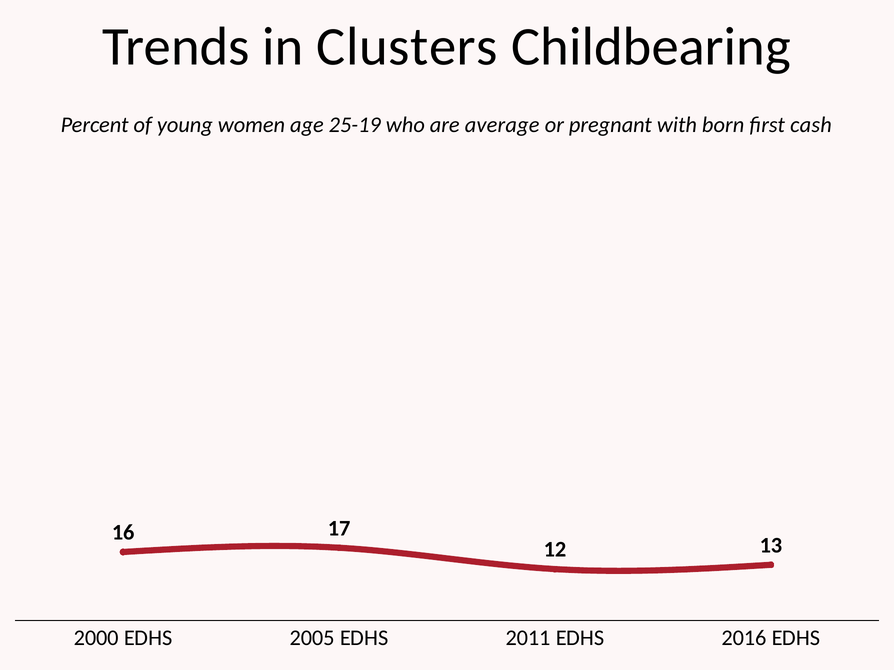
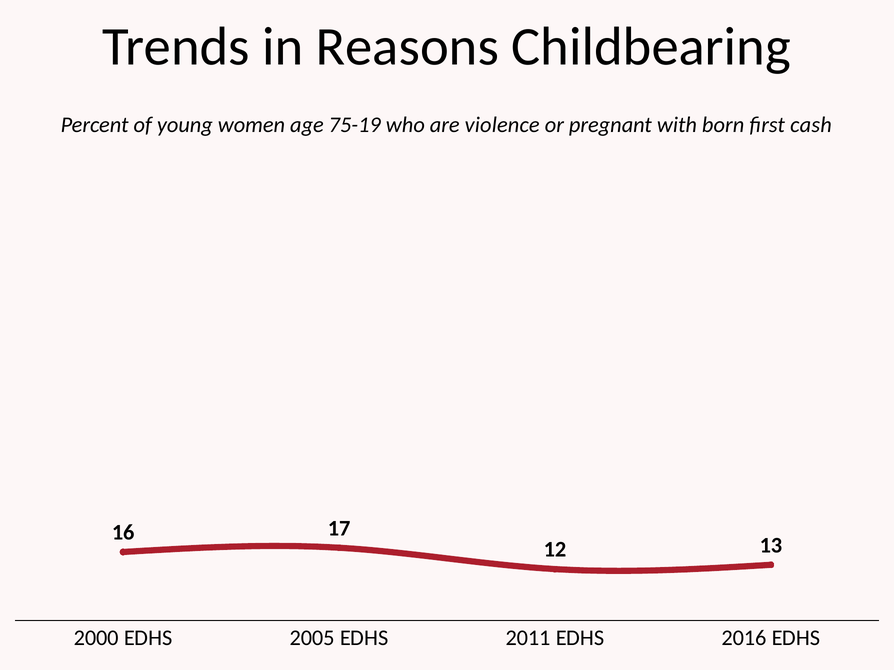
Clusters: Clusters -> Reasons (407, 47)
25-19: 25-19 -> 75-19 (355, 125)
average: average -> violence (502, 125)
